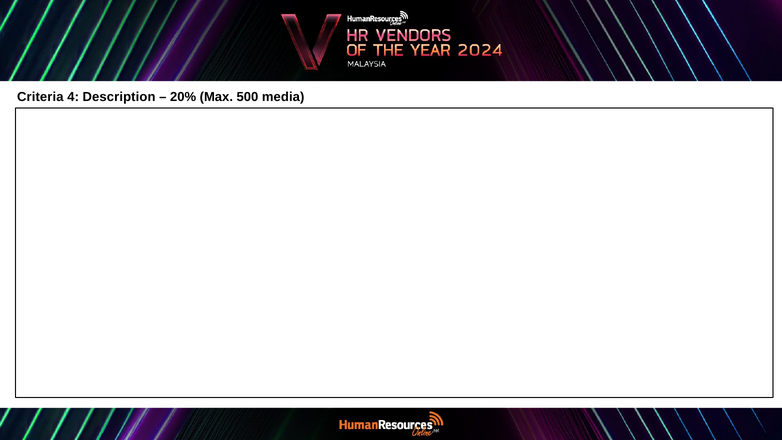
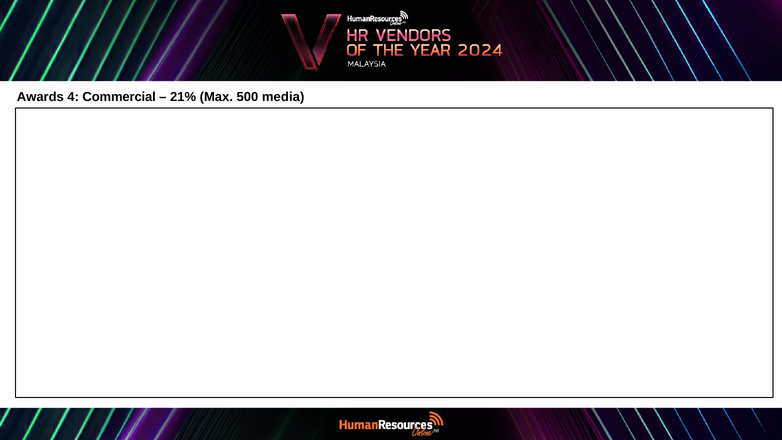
Criteria: Criteria -> Awards (40, 97)
Description: Description -> Commercial (119, 97)
20%: 20% -> 21% (183, 97)
